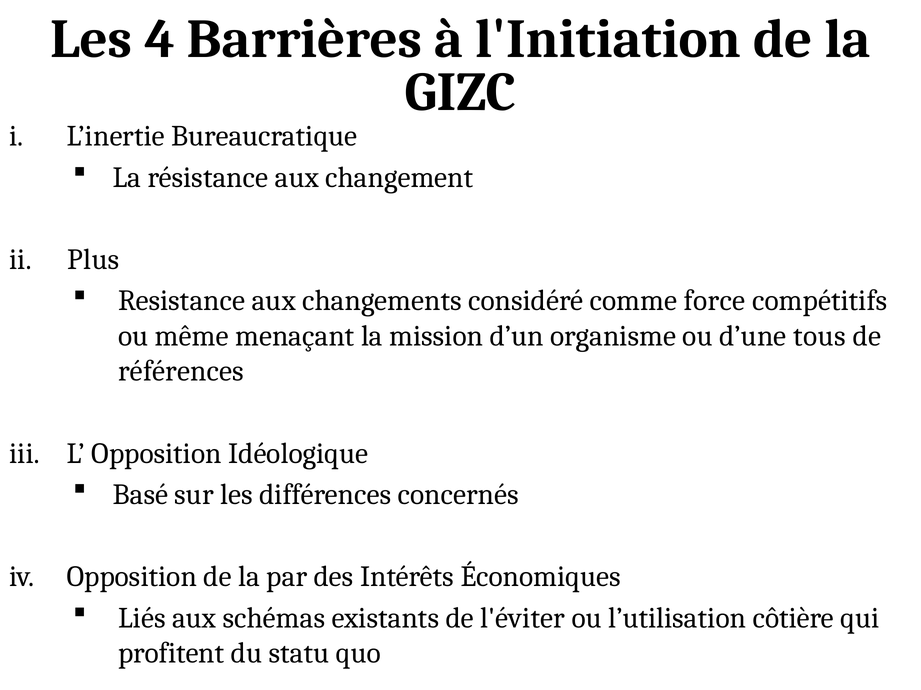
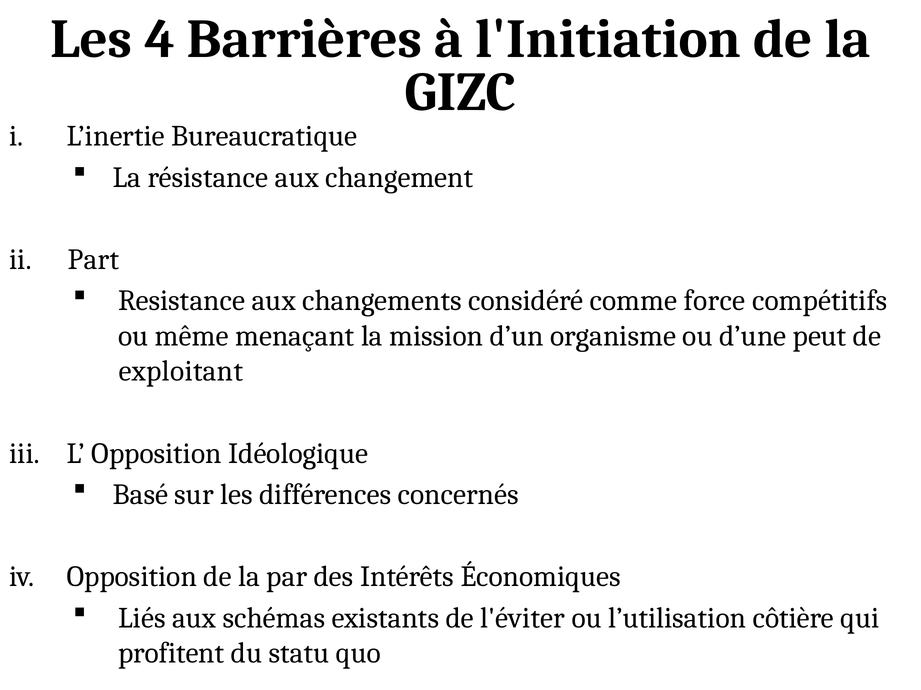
Plus: Plus -> Part (93, 260)
tous: tous -> peut (820, 336)
références: références -> exploitant (181, 372)
